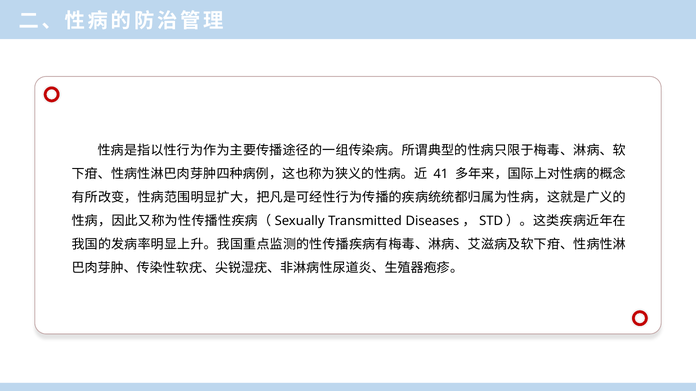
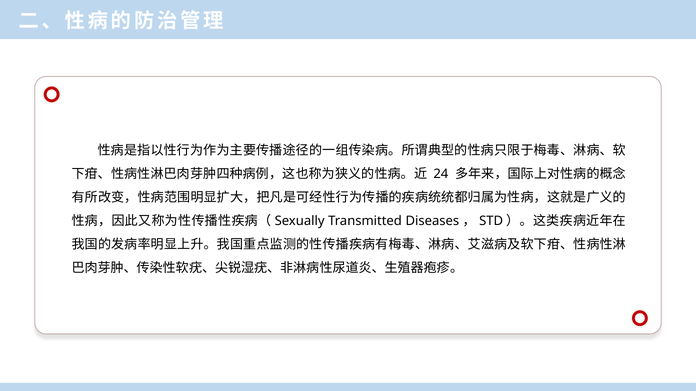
41: 41 -> 24 (441, 174)
